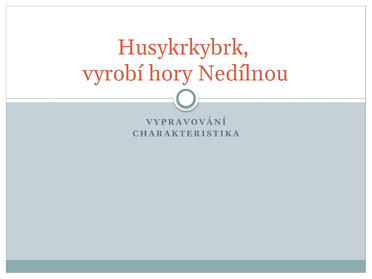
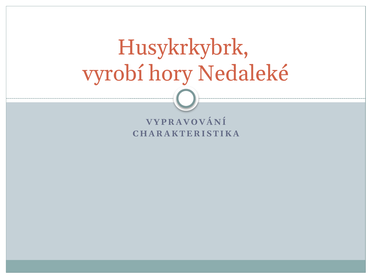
Nedílnou: Nedílnou -> Nedaleké (243, 73)
